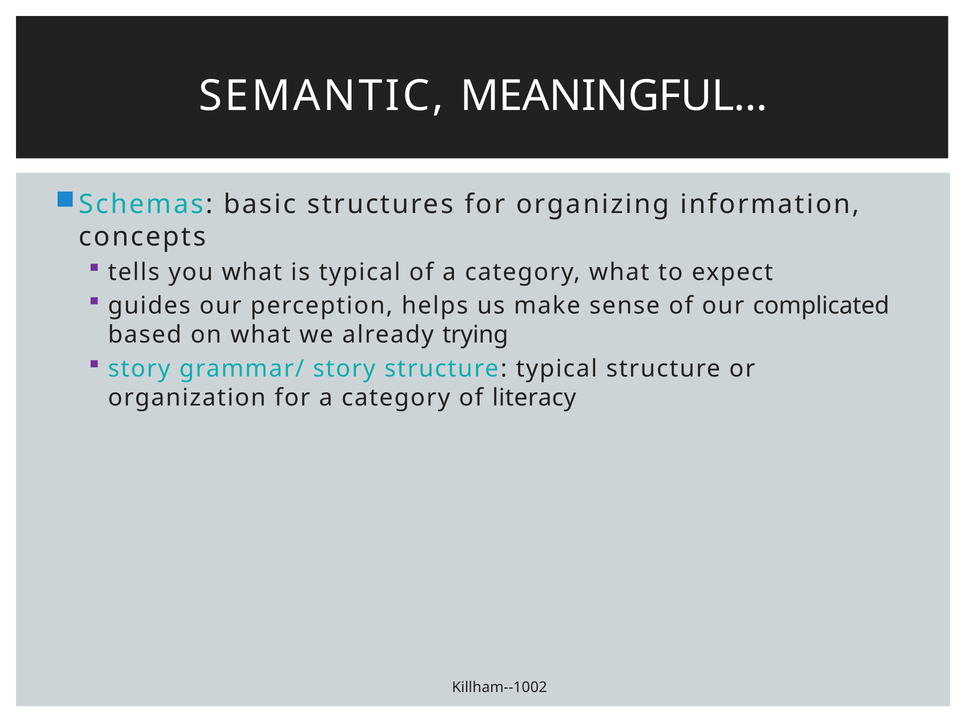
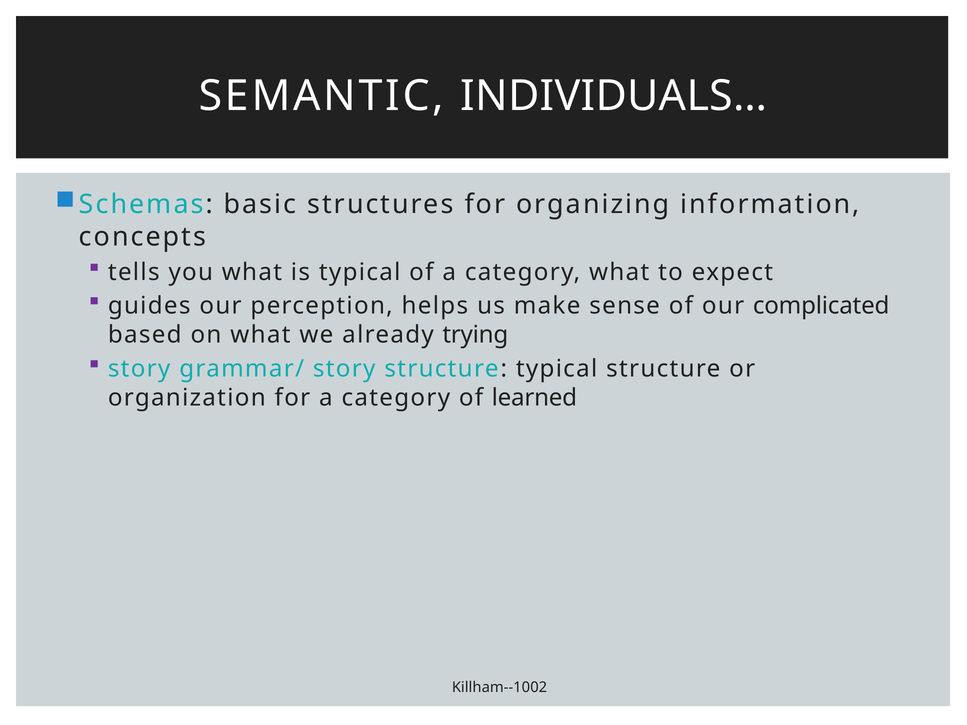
MEANINGFUL…: MEANINGFUL… -> INDIVIDUALS… (614, 96)
literacy: literacy -> learned (534, 398)
